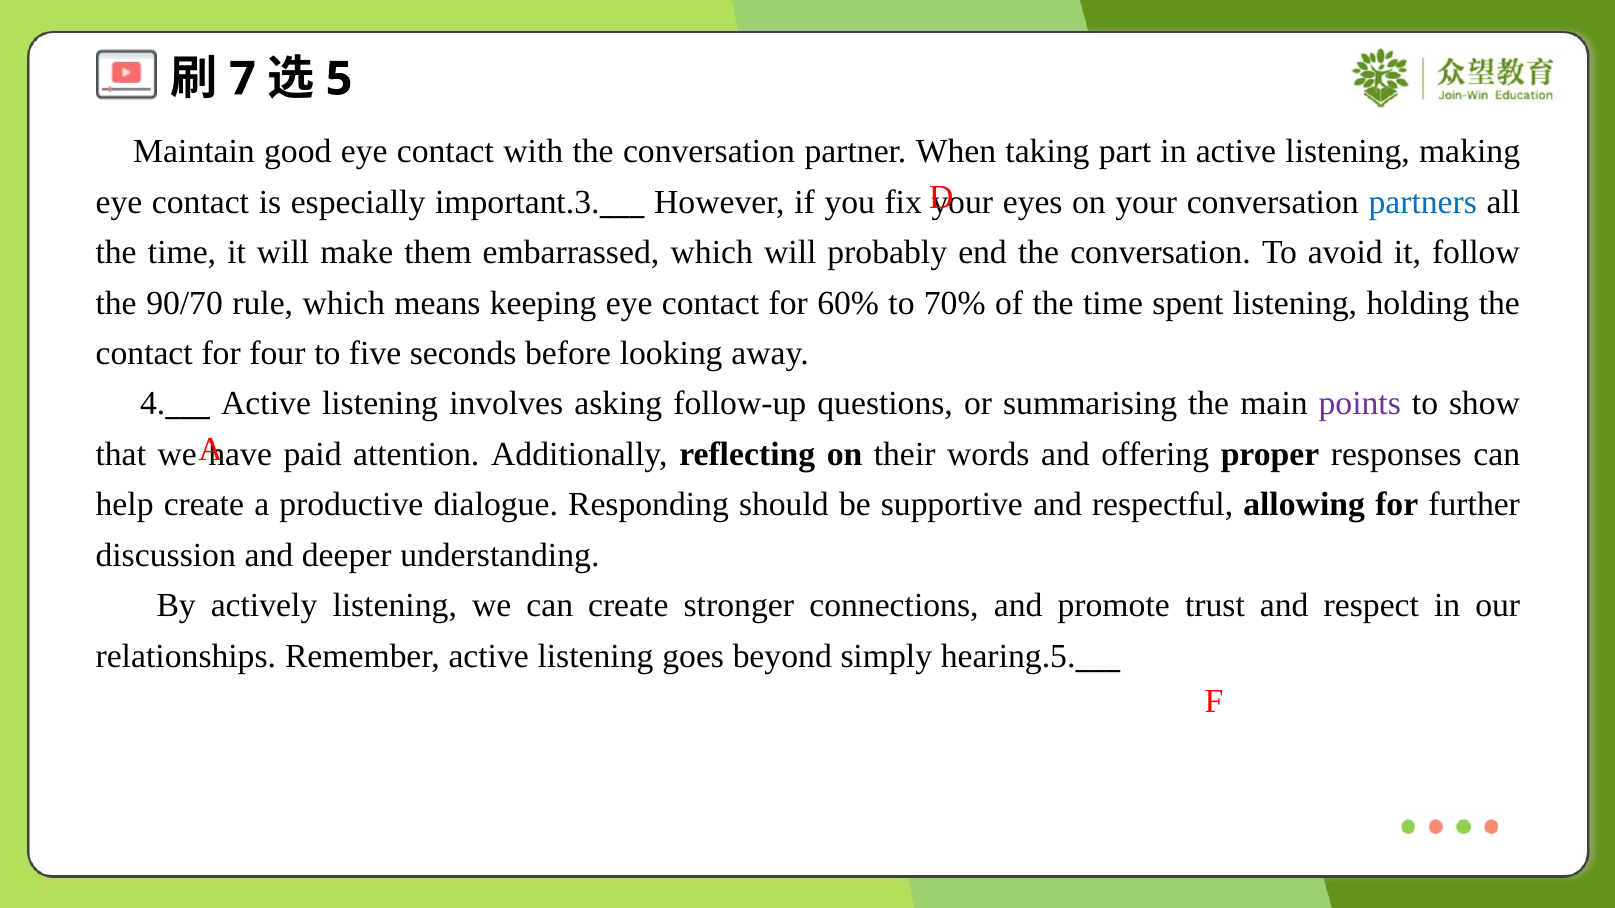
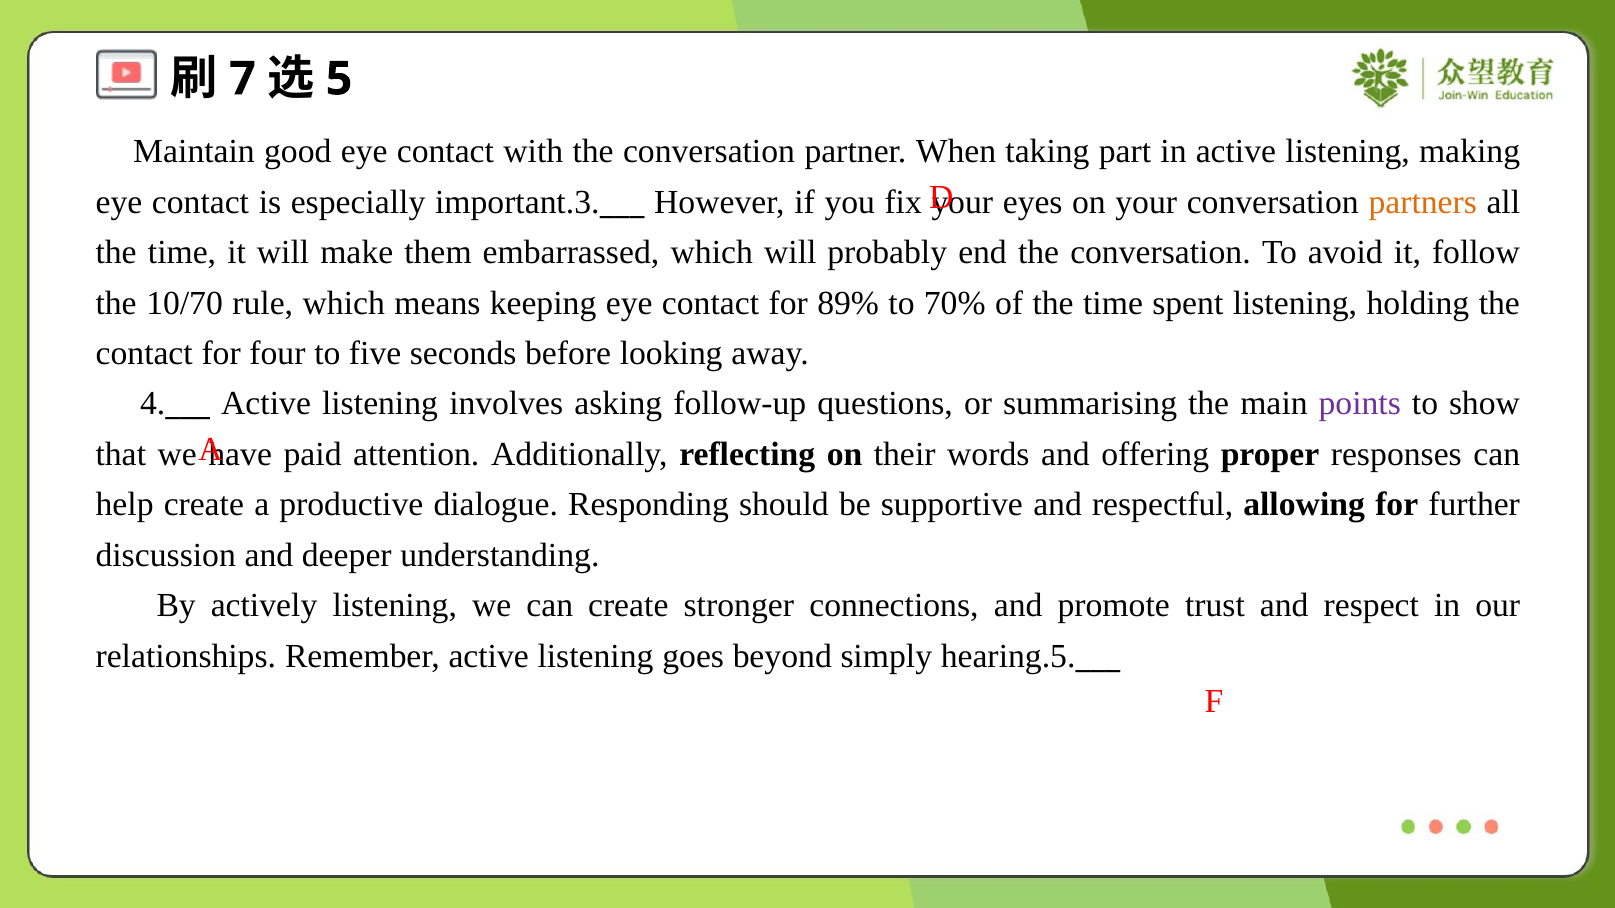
partners colour: blue -> orange (1423, 202)
90/70: 90/70 -> 10/70 (185, 303)
60%: 60% -> 89% (848, 303)
